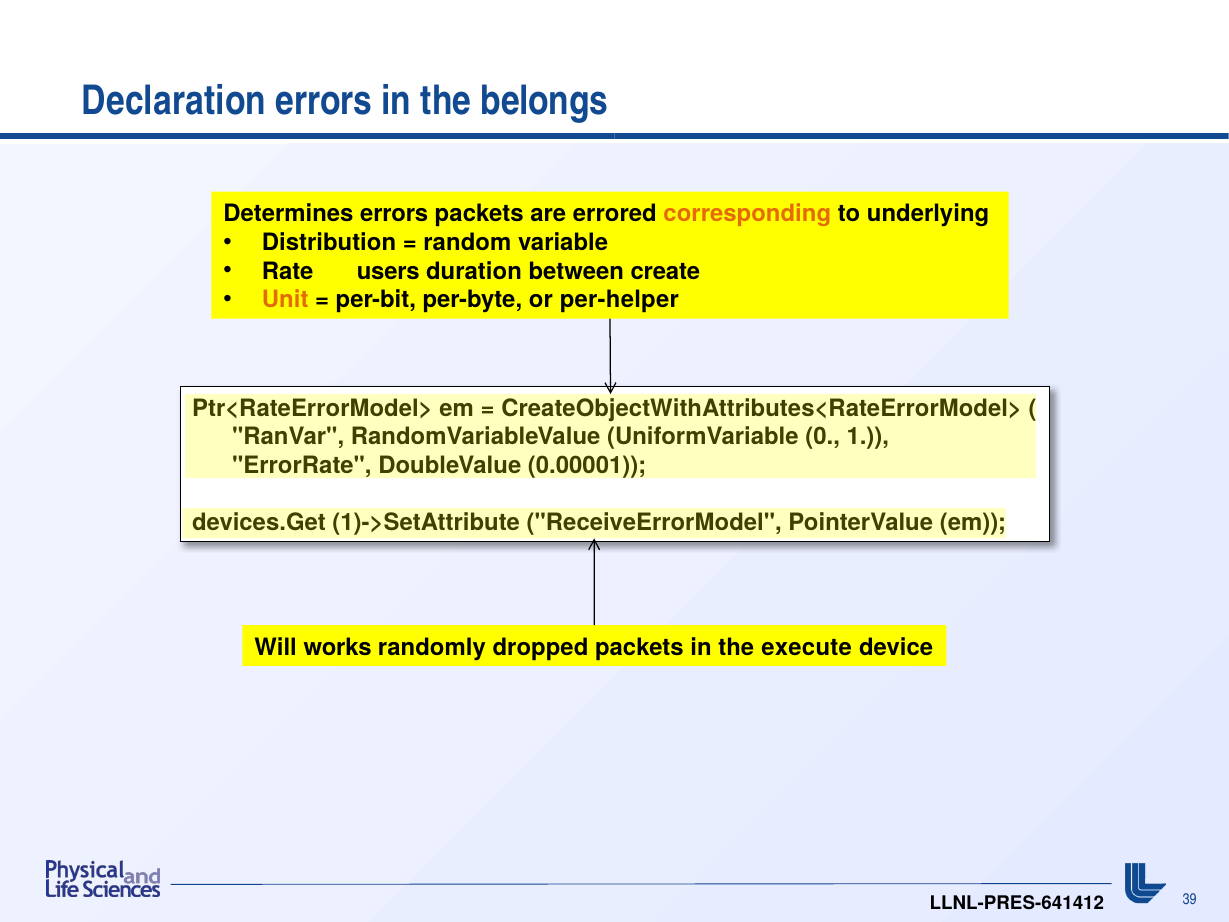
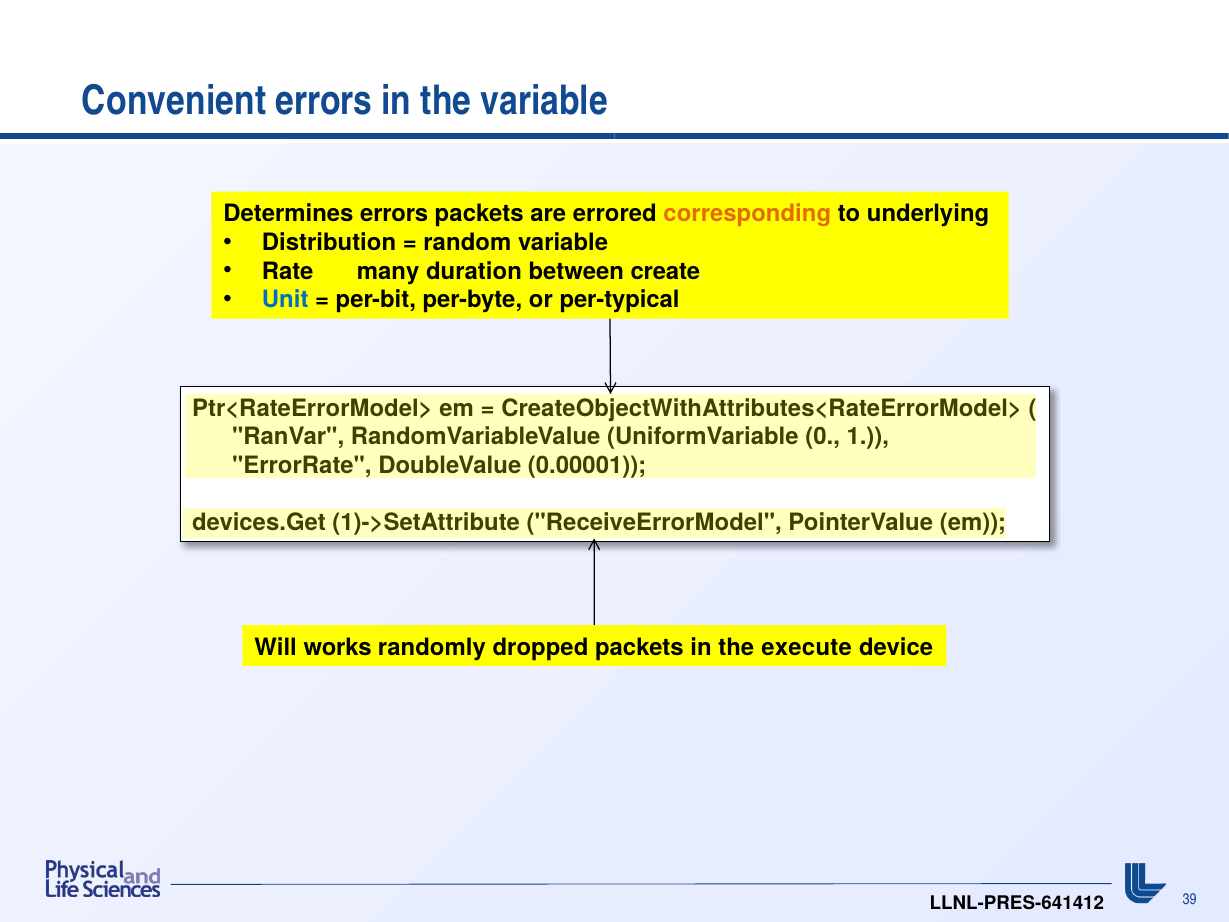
Declaration: Declaration -> Convenient (174, 101)
the belongs: belongs -> variable (544, 101)
users: users -> many (388, 271)
Unit colour: orange -> blue (285, 300)
per-helper: per-helper -> per-typical (620, 300)
